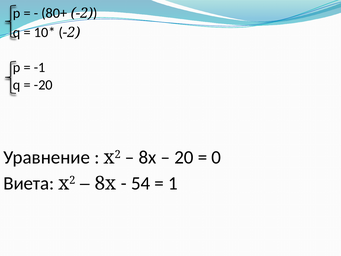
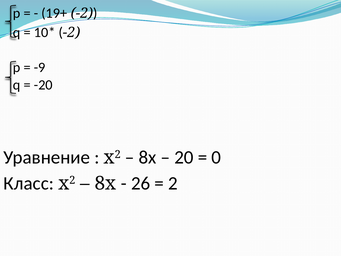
80+: 80+ -> 19+ (54, 13)
-1: -1 -> -9 (40, 67)
Виета: Виета -> Класс (29, 183)
54: 54 -> 26 (141, 183)
1: 1 -> 2 (173, 183)
